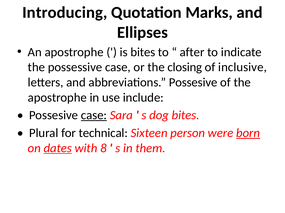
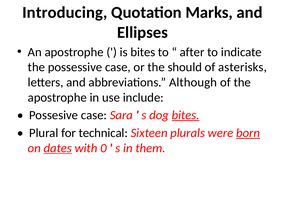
closing: closing -> should (185, 67)
inclusive: inclusive -> asterisks (242, 67)
abbreviations Possesive: Possesive -> Although (193, 83)
case underline: present -> none (94, 116)
bites underline: none -> present (186, 116)
person: person -> plurals (188, 133)
8: 8 -> 0 (103, 149)
